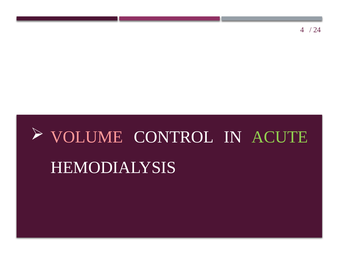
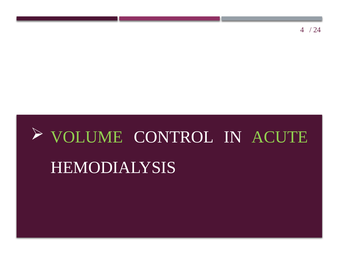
VOLUME colour: pink -> light green (87, 137)
